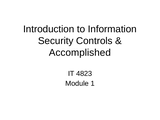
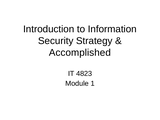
Controls: Controls -> Strategy (94, 41)
